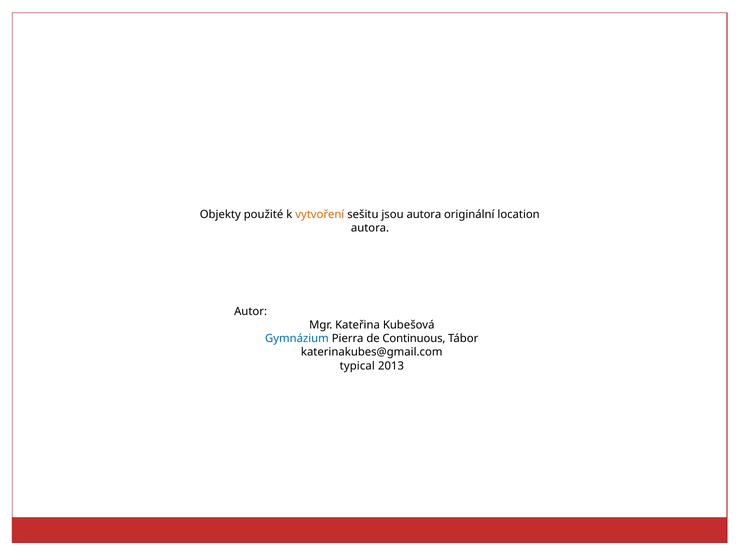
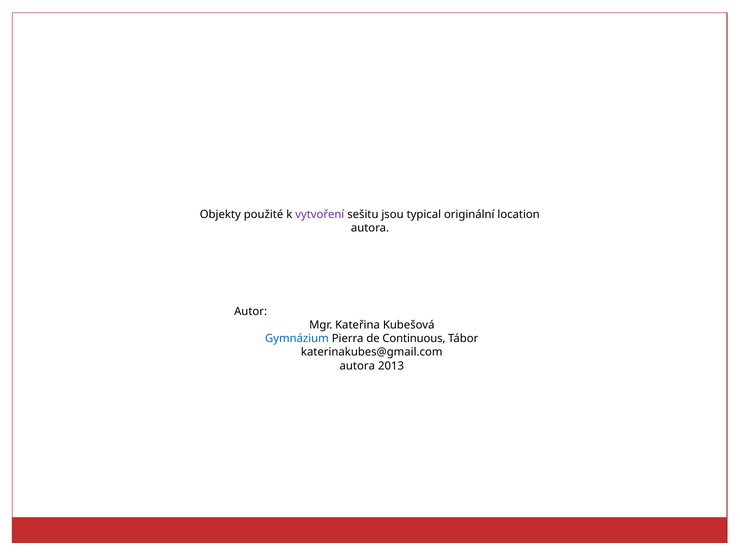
vytvoření colour: orange -> purple (320, 214)
jsou autora: autora -> typical (424, 214)
typical: typical -> autora (357, 366)
